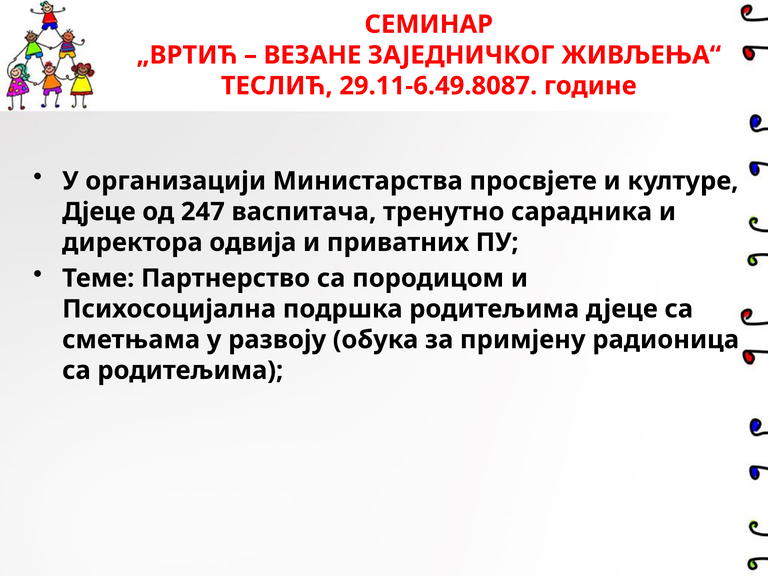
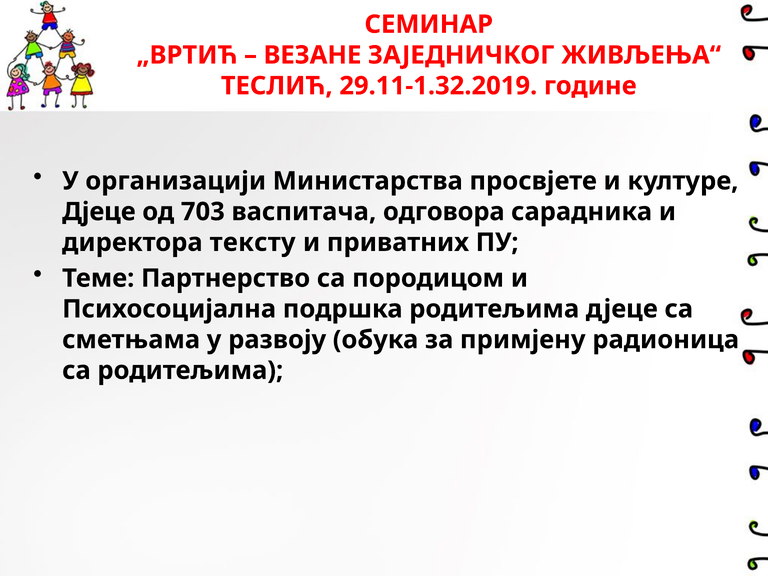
29.11-6.49.8087: 29.11-6.49.8087 -> 29.11-1.32.2019 (438, 86)
247: 247 -> 703 (203, 212)
тренутно: тренутно -> одговора (444, 212)
одвија: одвија -> тексту (253, 242)
